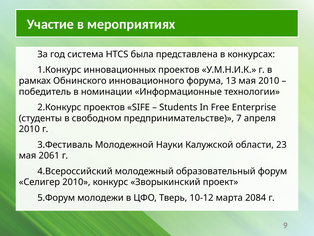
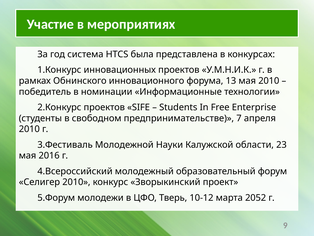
2061: 2061 -> 2016 (49, 155)
2084: 2084 -> 2052 (256, 197)
